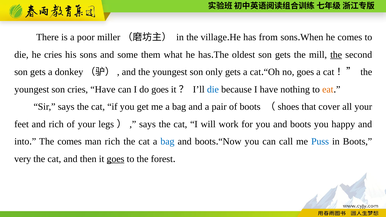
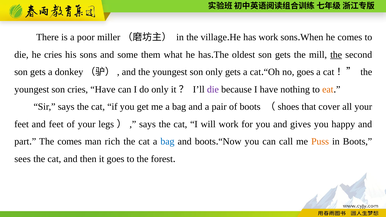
has from: from -> work (268, 37)
do goes: goes -> only (160, 89)
die colour: blue -> purple (213, 89)
and rich: rich -> feet (56, 124)
you and boots: boots -> gives (301, 124)
into: into -> part (22, 142)
Puss colour: blue -> orange (320, 142)
very: very -> sees (23, 159)
goes underline: present -> none (116, 159)
